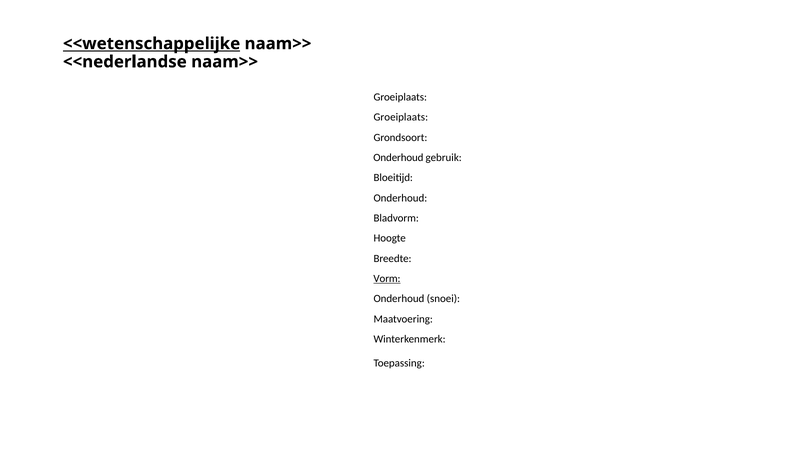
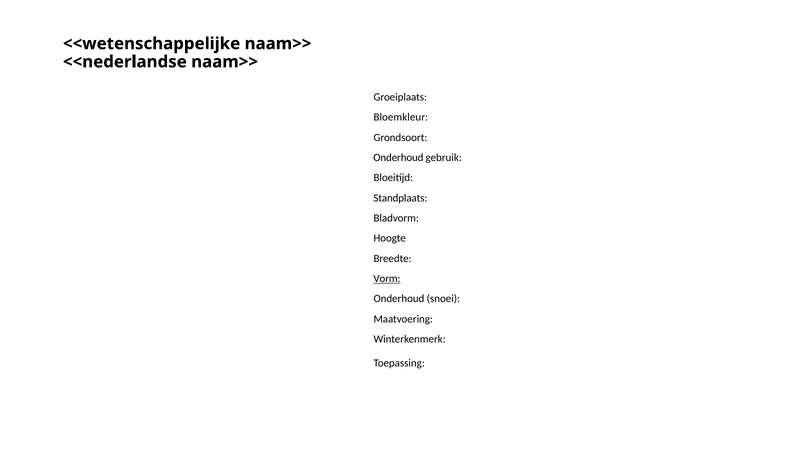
<<wetenschappelijke underline: present -> none (152, 44)
Groeiplaats: Groeiplaats -> Bloemkleur (401, 117)
Onderhoud: Onderhoud -> Standplaats (400, 198)
